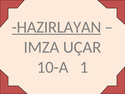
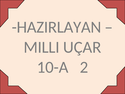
HAZIRLAYAN underline: present -> none (57, 27)
IMZA: IMZA -> MILLI (42, 47)
1: 1 -> 2 (84, 67)
